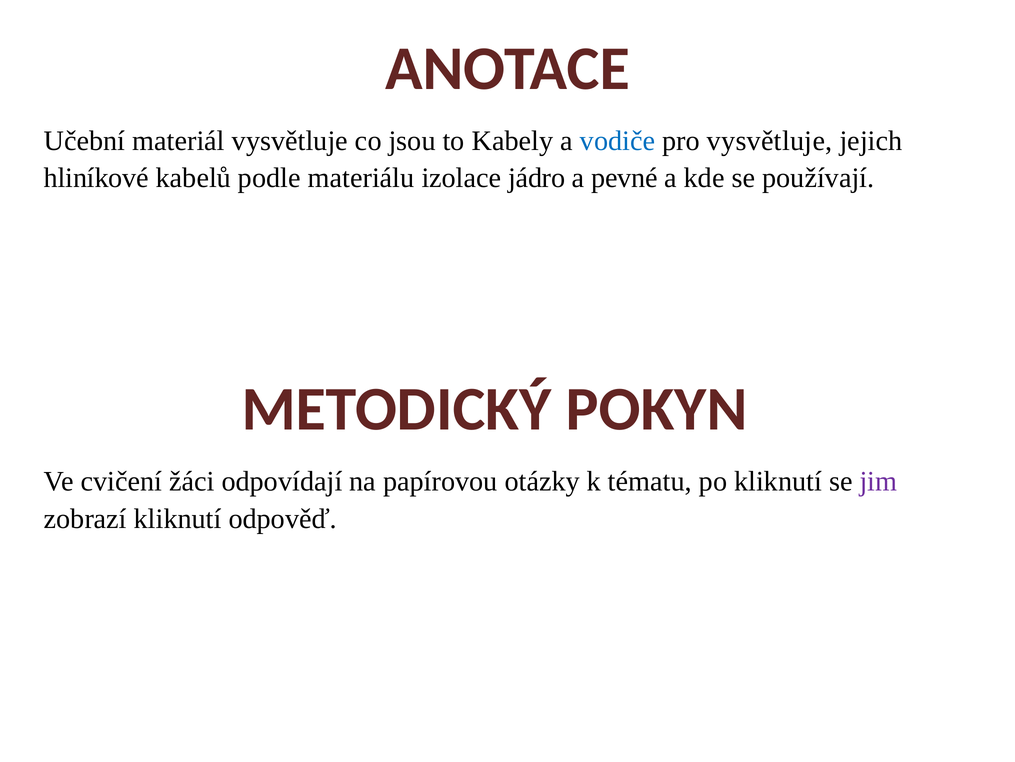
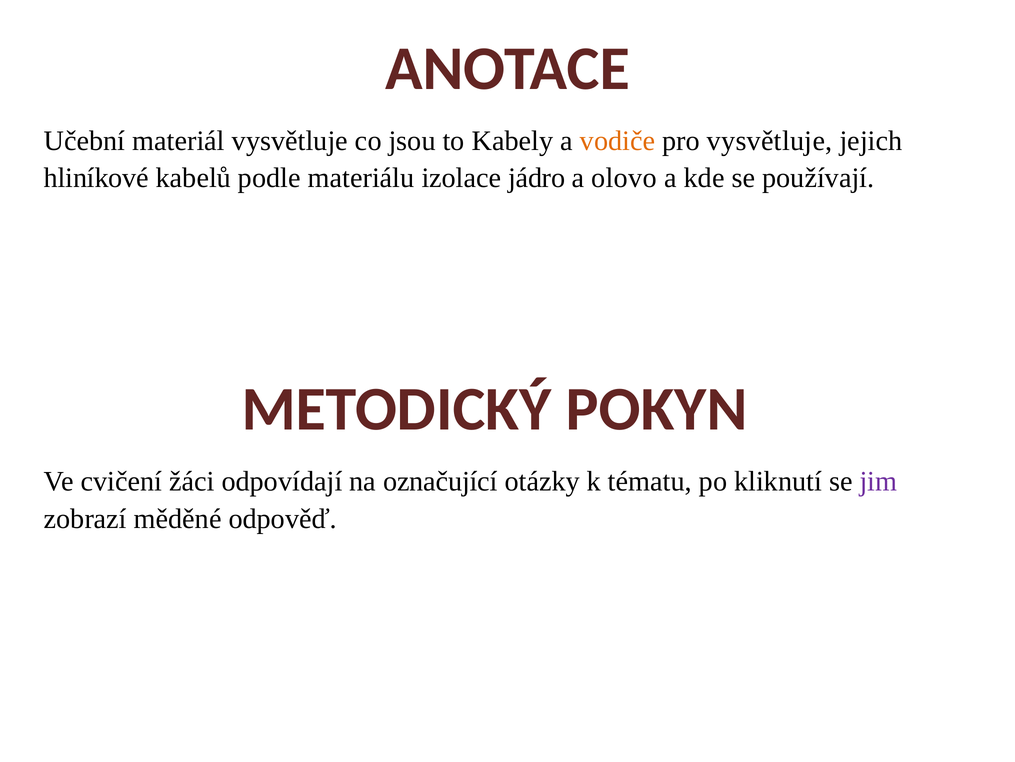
vodiče colour: blue -> orange (618, 141)
pevné: pevné -> olovo (624, 178)
papírovou: papírovou -> označující (440, 481)
zobrazí kliknutí: kliknutí -> měděné (178, 518)
